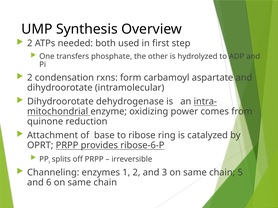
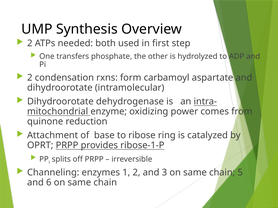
ribose-6-P: ribose-6-P -> ribose-1-P (142, 146)
